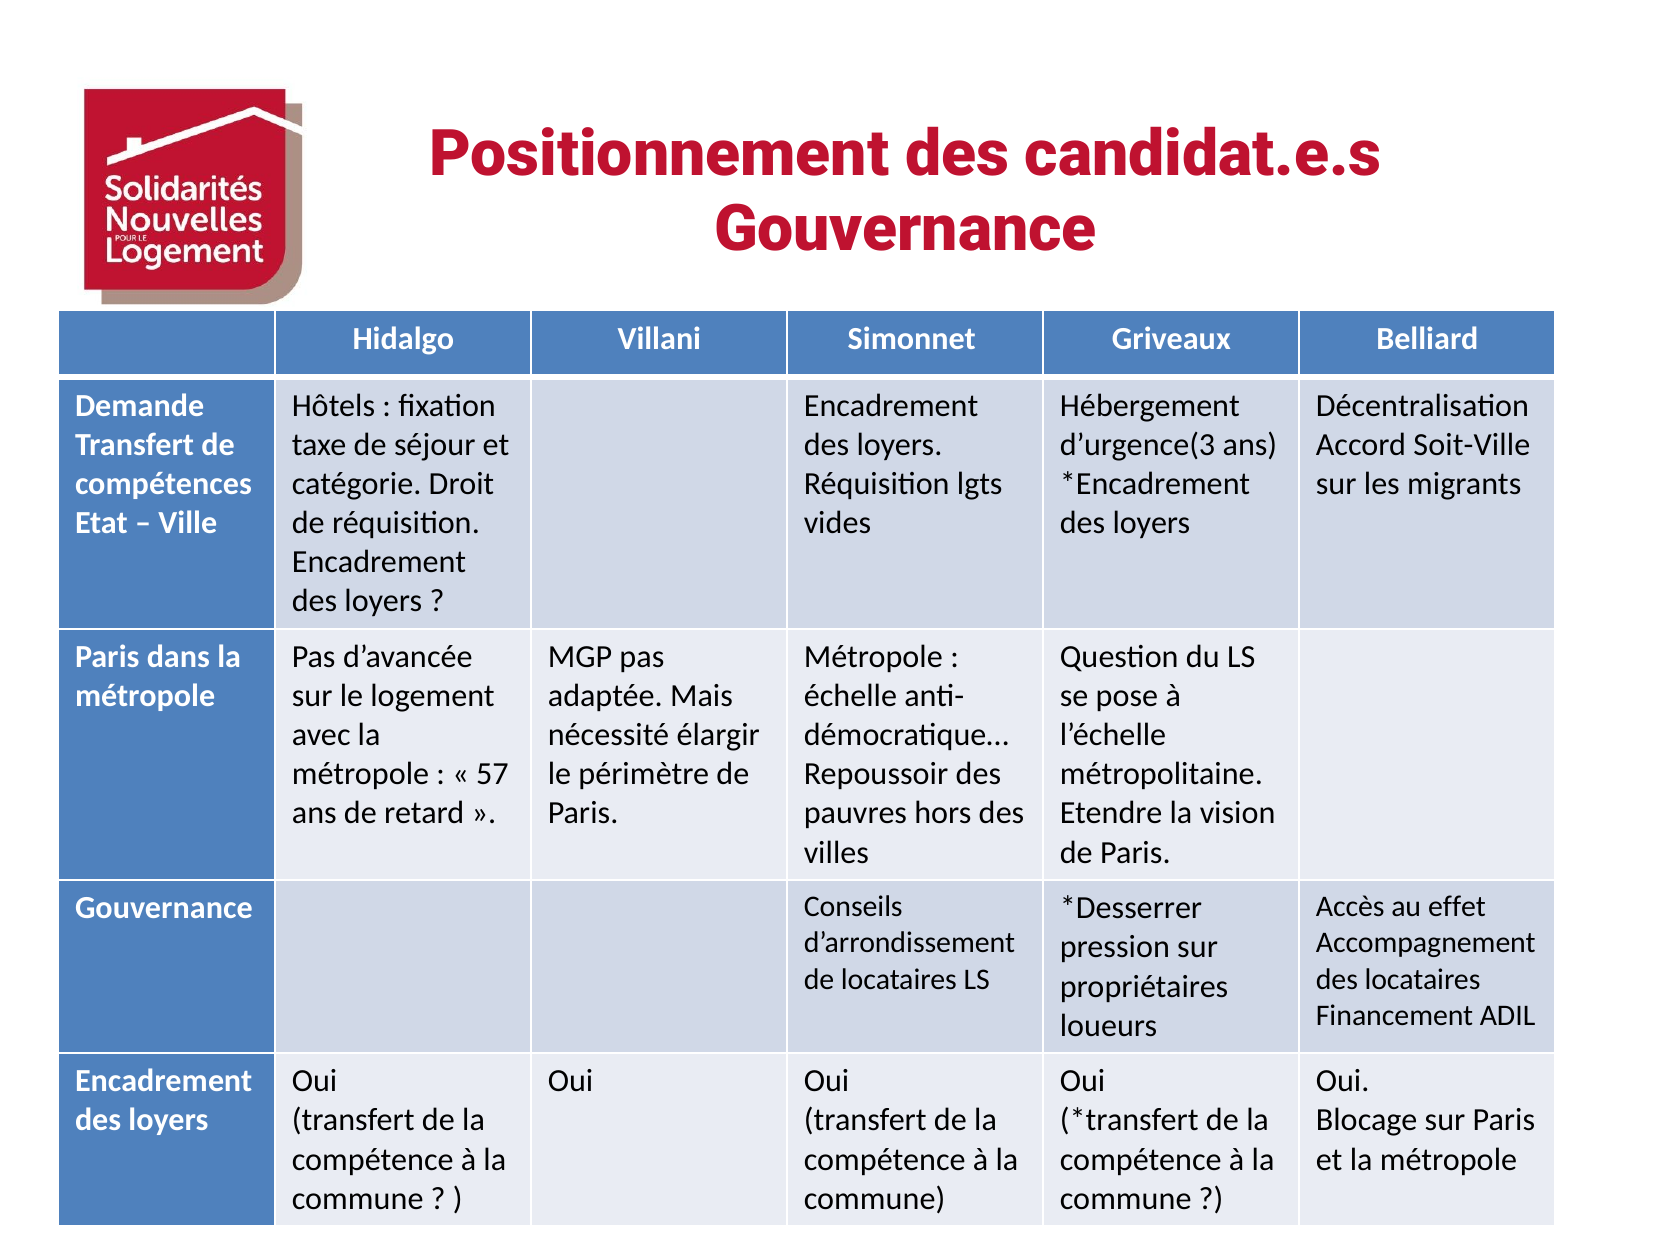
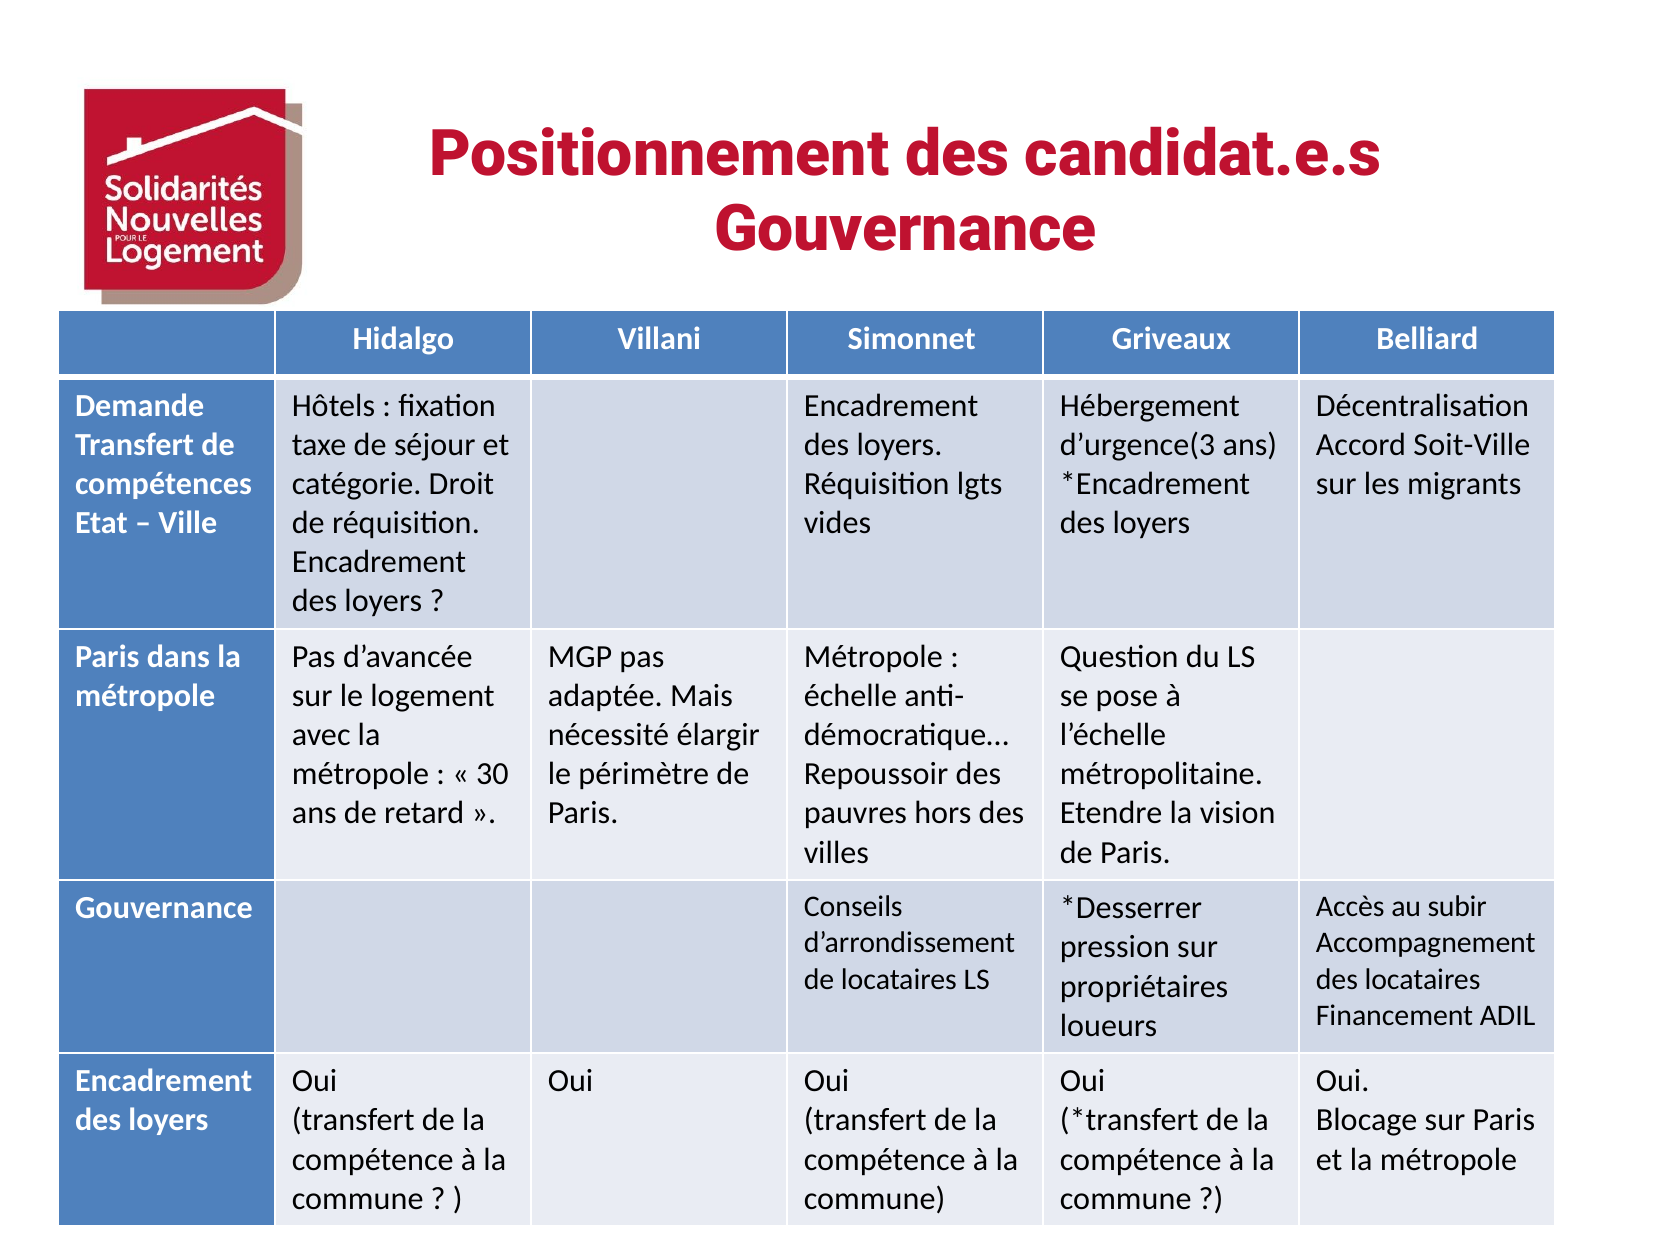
57: 57 -> 30 (492, 774)
effet: effet -> subir (1457, 907)
